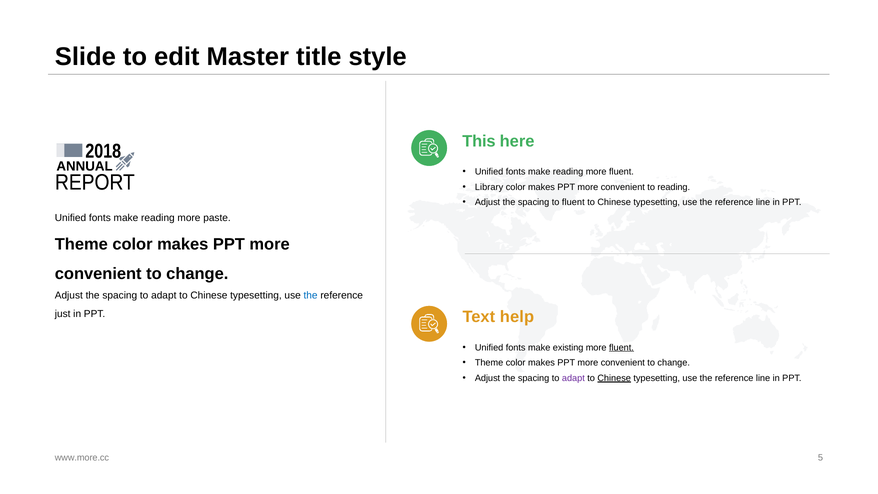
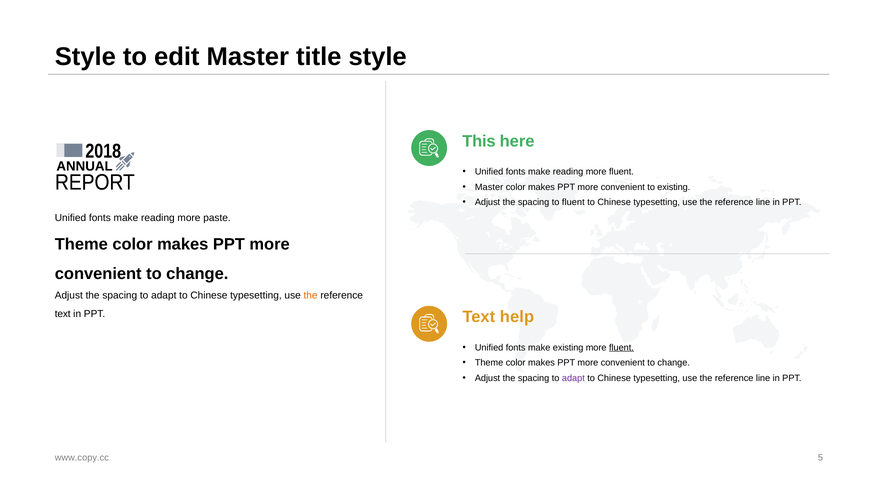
Slide: Slide -> Style (85, 57)
Library: Library -> Master (489, 187)
to reading: reading -> existing (674, 187)
the colour: blue -> orange (311, 295)
just: just -> text (63, 314)
Chinese underline: present -> none (614, 378)
www.more.cc: www.more.cc -> www.copy.cc (82, 457)
